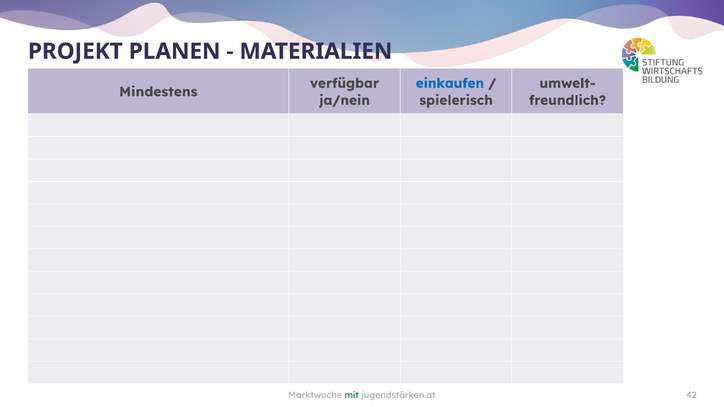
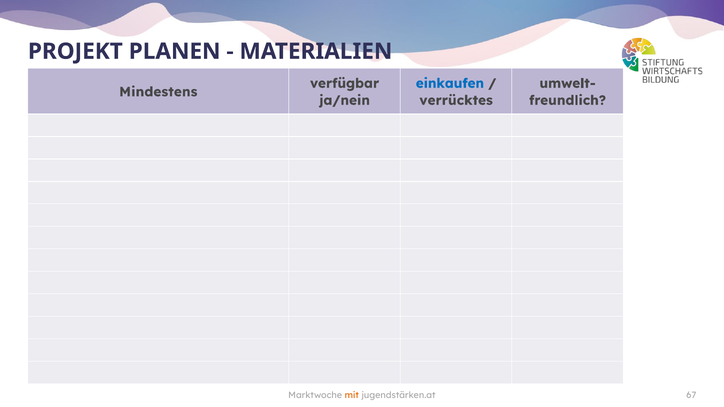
spielerisch: spielerisch -> verrücktes (456, 100)
mit colour: green -> orange (352, 396)
42: 42 -> 67 (691, 396)
